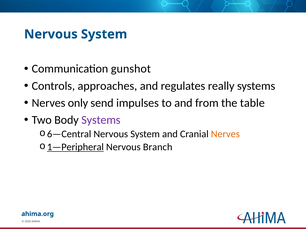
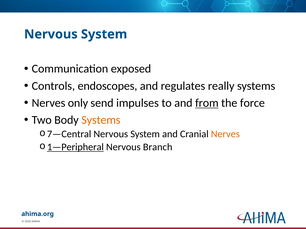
gunshot: gunshot -> exposed (131, 69)
approaches: approaches -> endoscopes (107, 86)
from underline: none -> present (207, 103)
table: table -> force (252, 103)
Systems colour: purple -> orange (101, 120)
6—Central: 6—Central -> 7—Central (69, 134)
